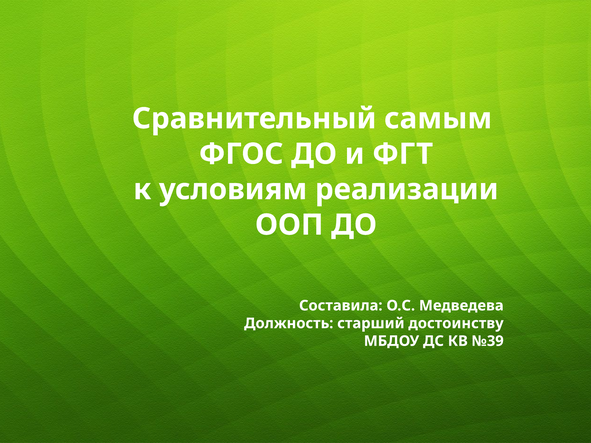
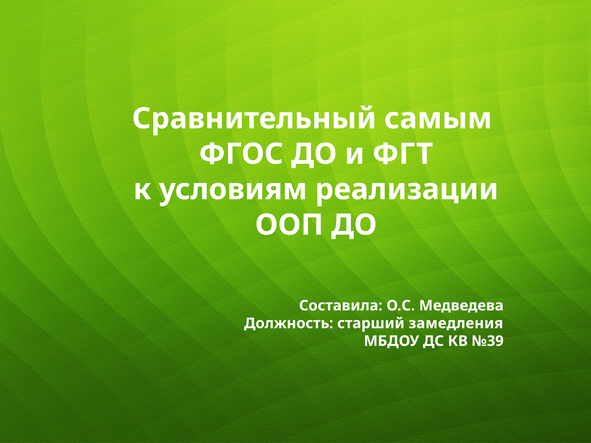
достоинству: достоинству -> замедления (456, 324)
